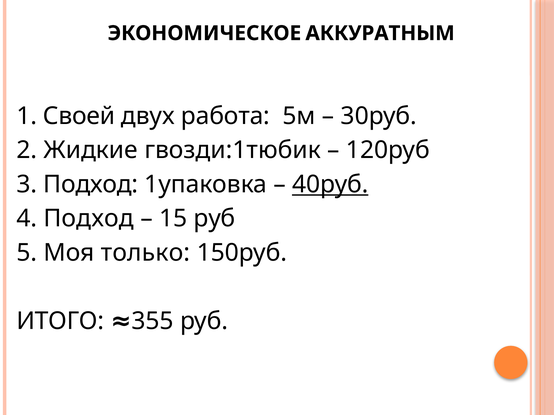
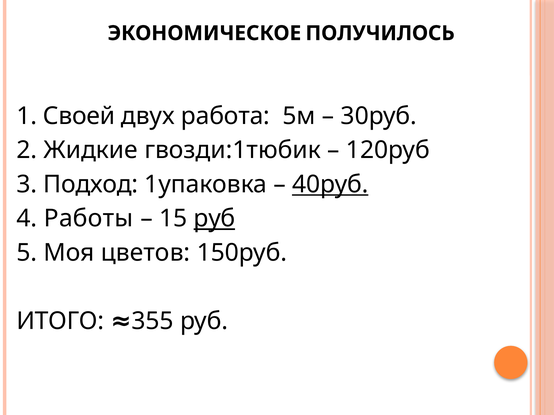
АККУРАТНЫМ: АККУРАТНЫМ -> ПОЛУЧИЛОСЬ (380, 33)
4 Подход: Подход -> Работы (89, 219)
руб underline: none -> present (214, 219)
только: только -> цветов (145, 253)
